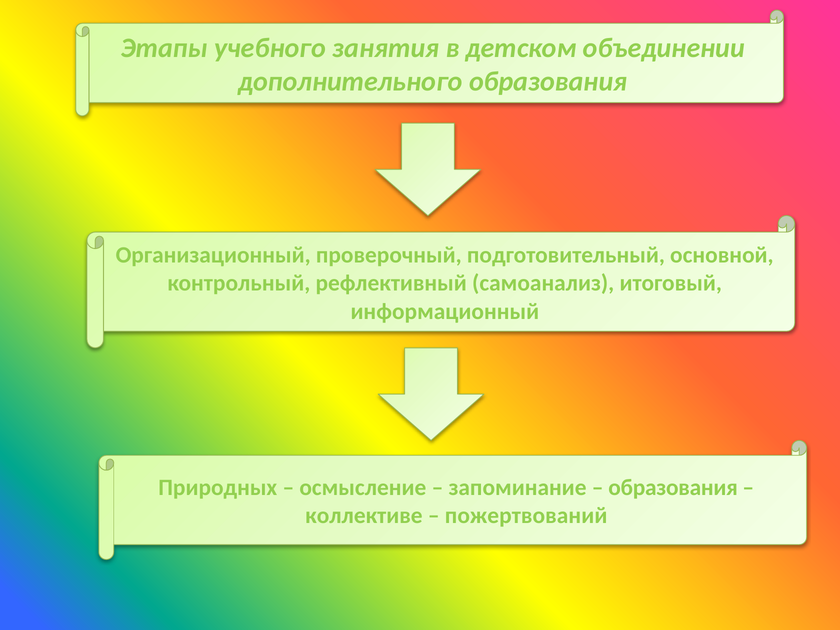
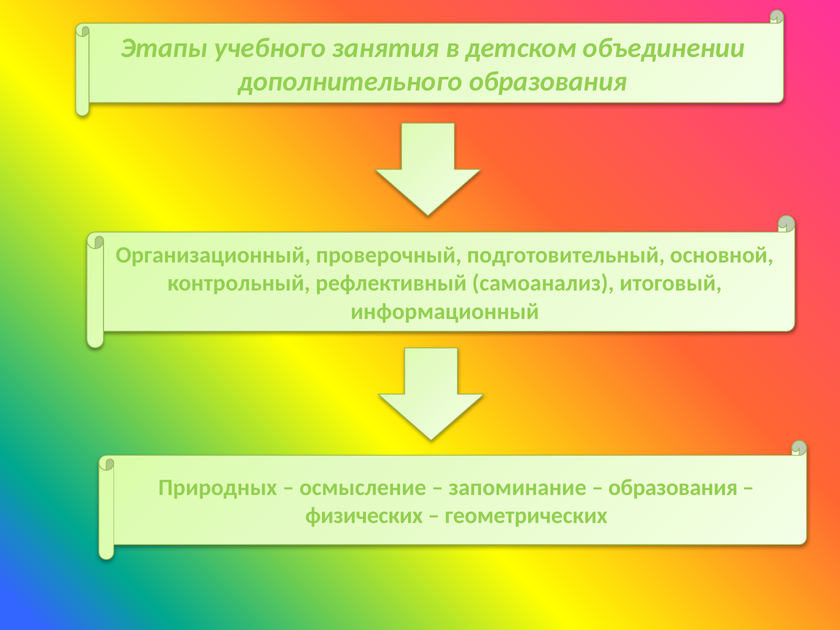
коллективе: коллективе -> физических (364, 516)
пожертвований: пожертвований -> геометрических (526, 516)
